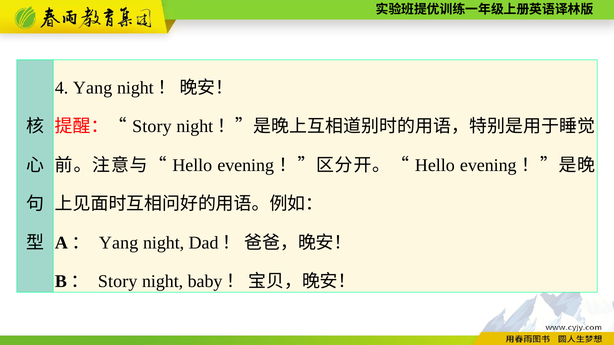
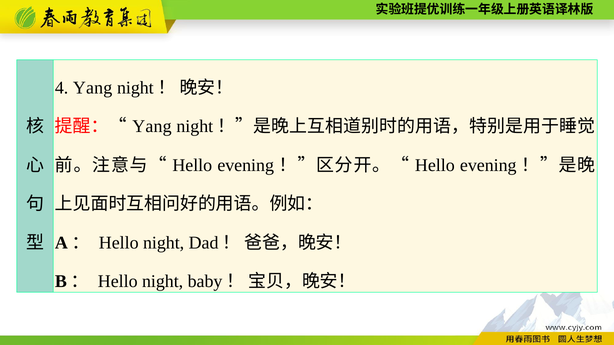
Story: Story -> Yang (152, 127)
Yang: Yang -> Hello (119, 243)
Story: Story -> Hello (118, 282)
